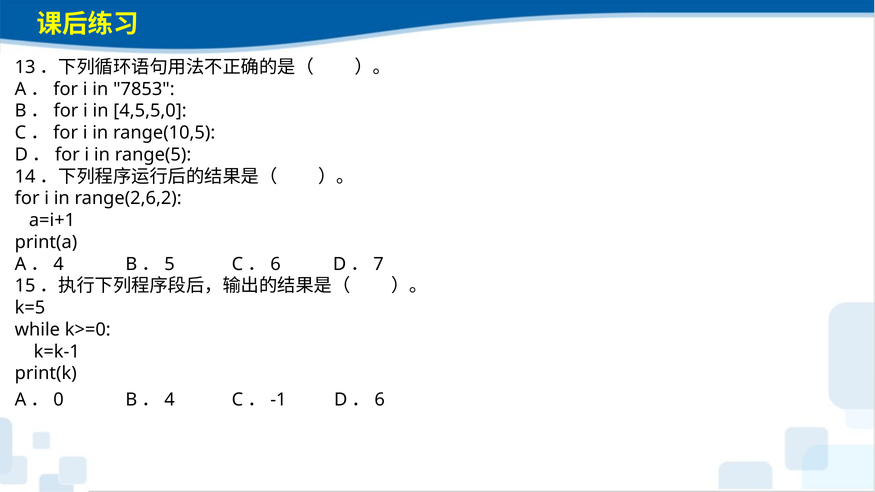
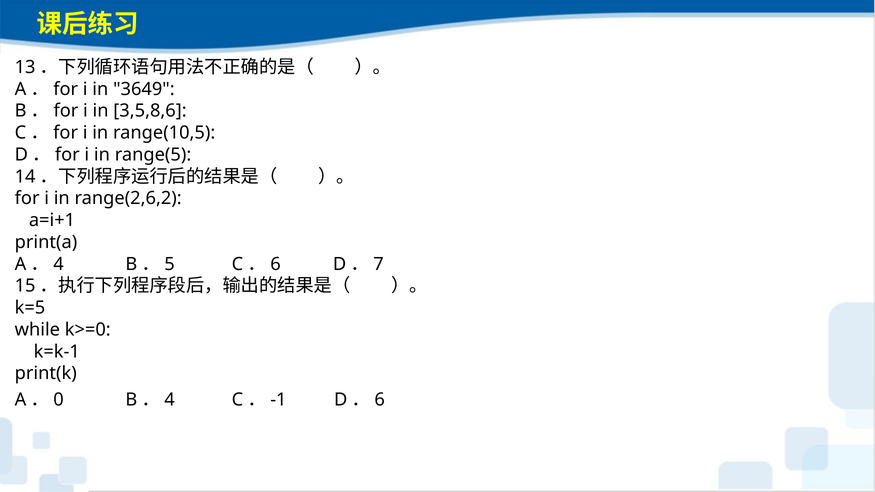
7853: 7853 -> 3649 (144, 89)
4,5,5,0: 4,5,5,0 -> 3,5,8,6 (150, 111)
